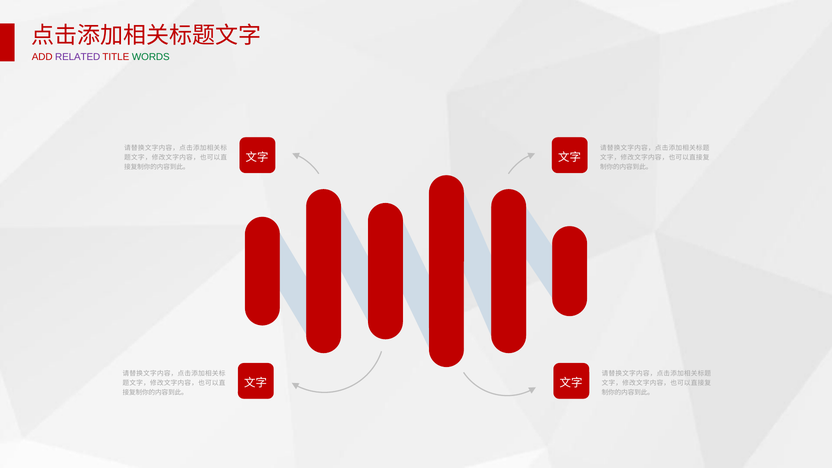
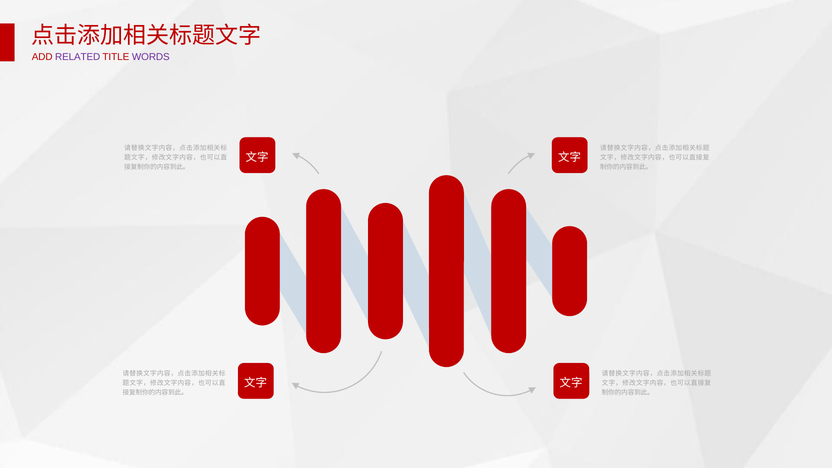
WORDS colour: green -> purple (151, 57)
